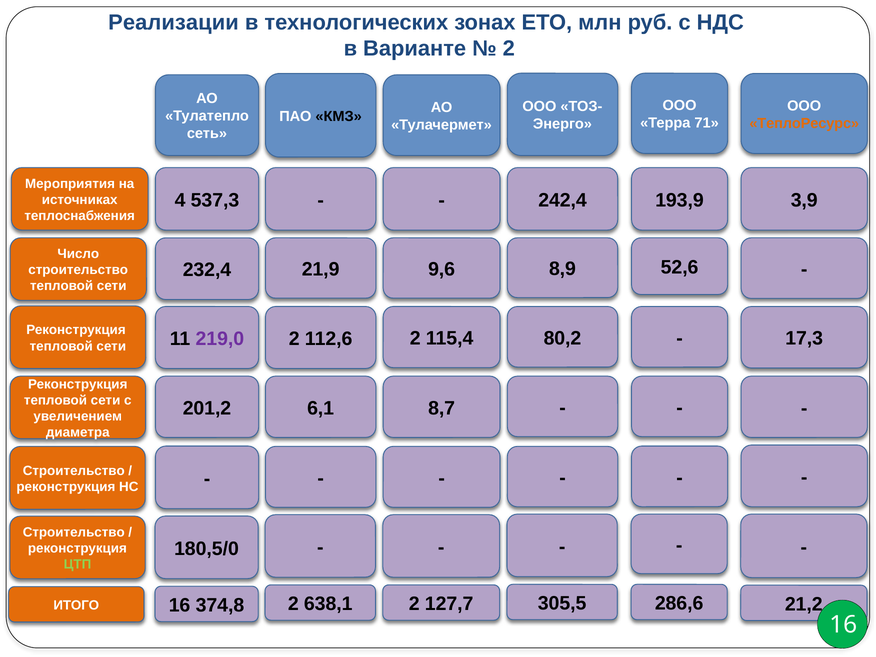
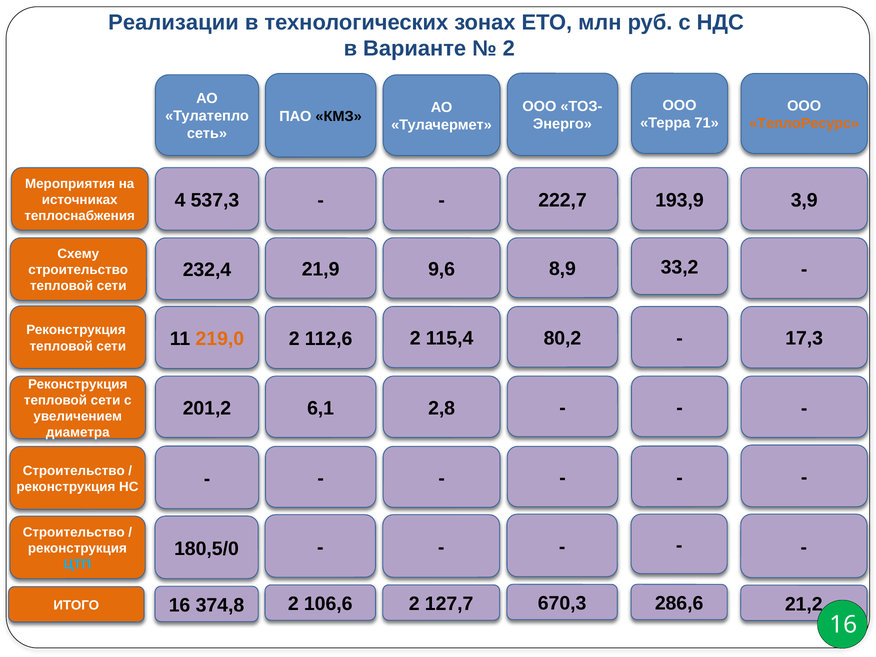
242,4: 242,4 -> 222,7 (562, 200)
Число: Число -> Схему (78, 254)
52,6: 52,6 -> 33,2 (680, 267)
219,0 colour: purple -> orange (220, 339)
8,7: 8,7 -> 2,8 (442, 408)
ЦТП colour: light green -> light blue (77, 564)
305,5: 305,5 -> 670,3 (562, 603)
638,1: 638,1 -> 106,6 (328, 604)
